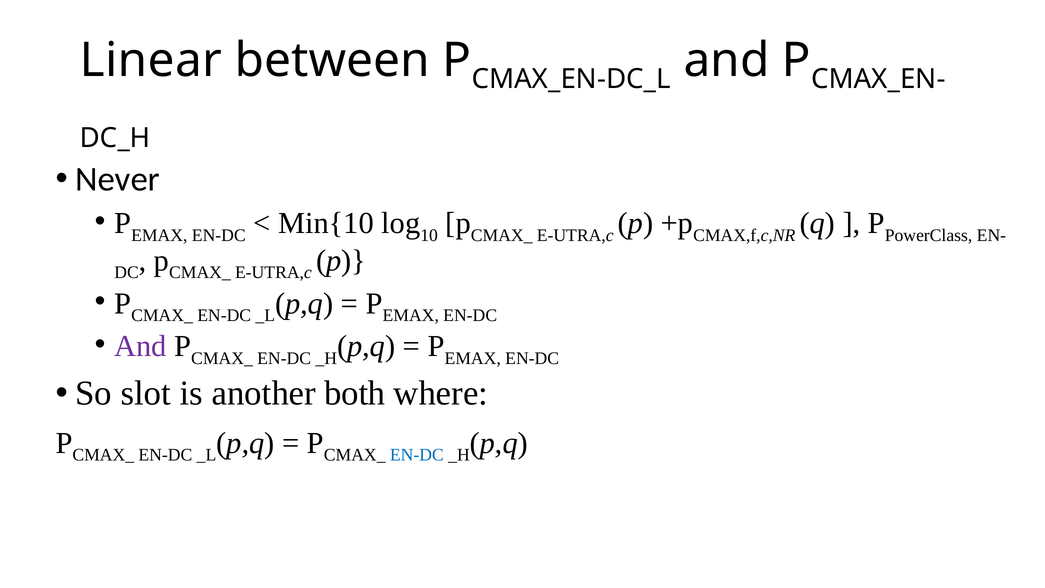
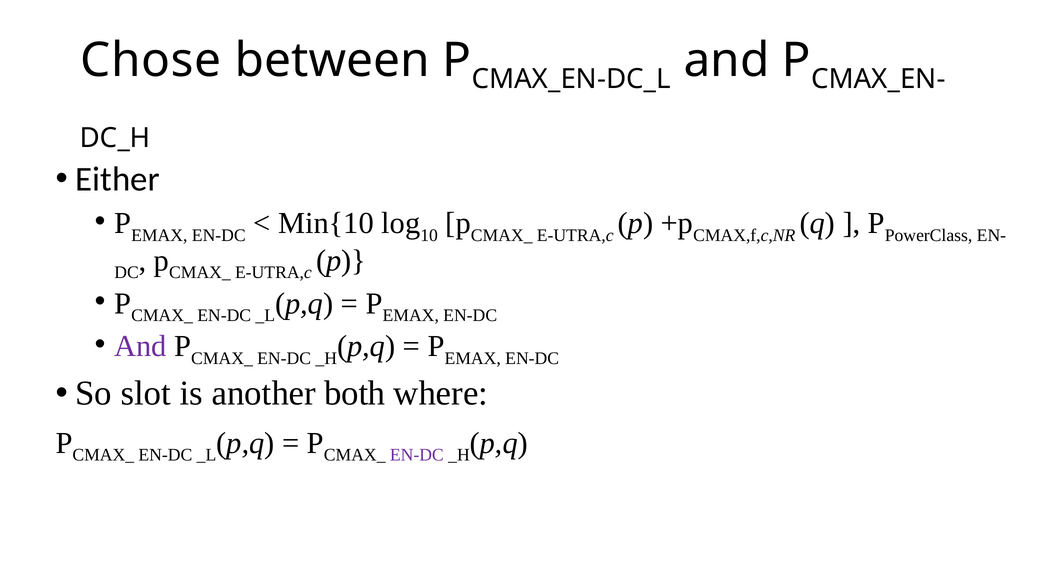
Linear: Linear -> Chose (151, 61)
Never: Never -> Either (118, 179)
EN-DC colour: blue -> purple (417, 455)
